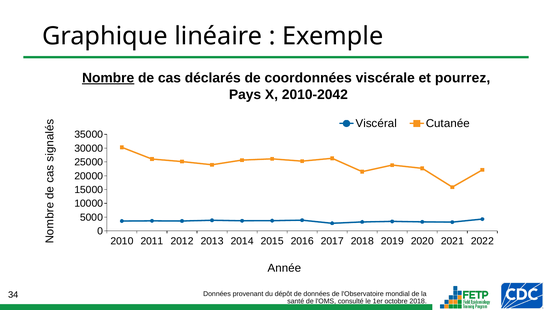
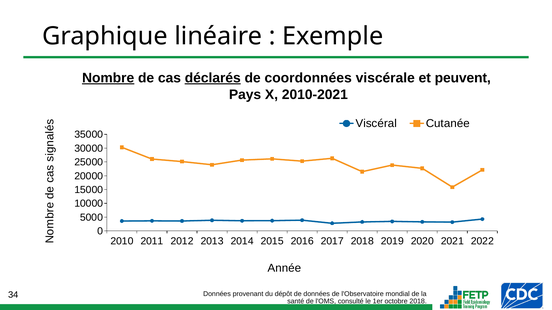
déclarés underline: none -> present (213, 78)
pourrez: pourrez -> peuvent (463, 78)
2010-2042: 2010-2042 -> 2010-2021 (315, 95)
